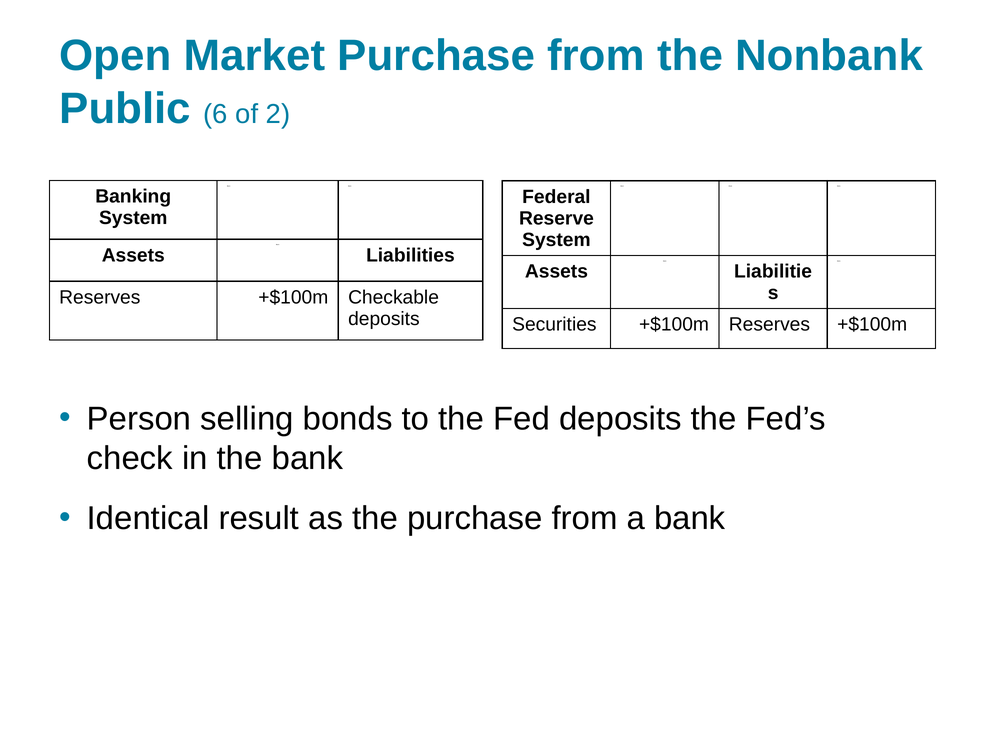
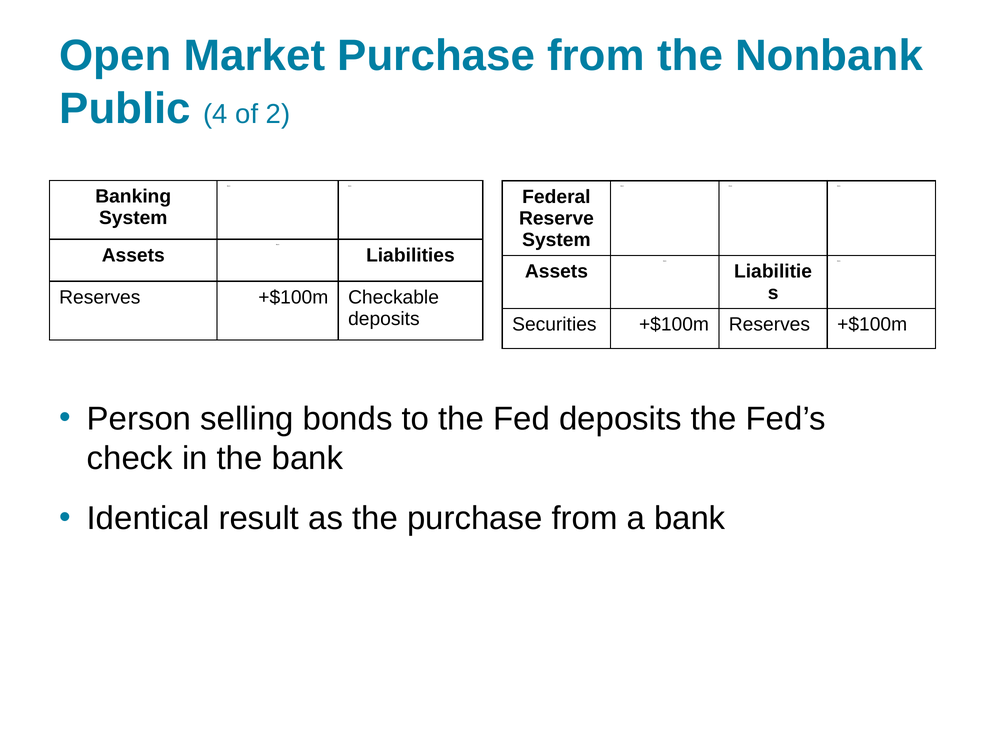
6: 6 -> 4 (216, 114)
